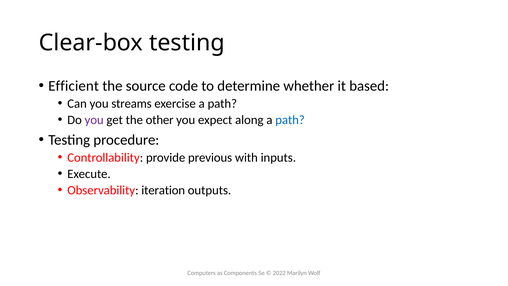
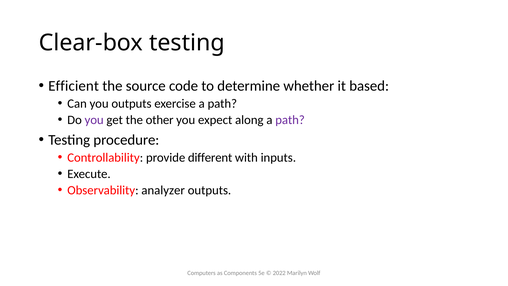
you streams: streams -> outputs (131, 103)
path colour: blue -> purple (290, 120)
previous: previous -> different (210, 157)
iteration: iteration -> analyzer (163, 190)
